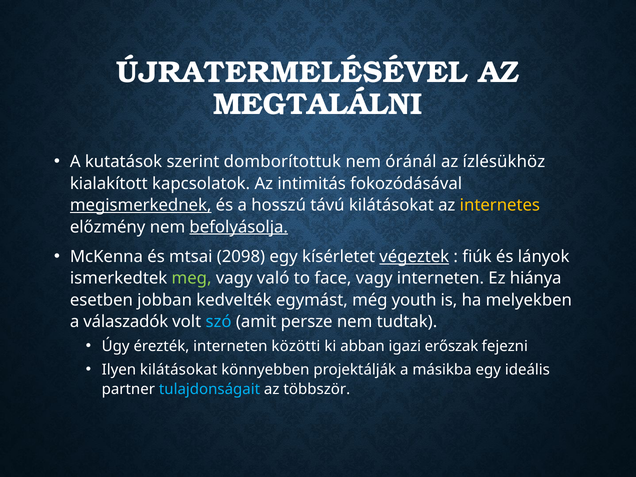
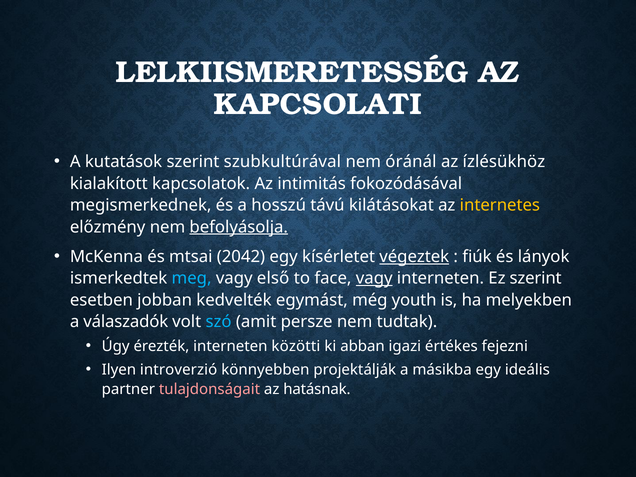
ÚJRATERMELÉSÉVEL: ÚJRATERMELÉSÉVEL -> LELKIISMERETESSÉG (292, 72)
MEGTALÁLNI: MEGTALÁLNI -> KAPCSOLATI (318, 105)
domborítottuk: domborítottuk -> szubkultúrával (282, 162)
megismerkednek underline: present -> none (141, 205)
2098: 2098 -> 2042 (241, 257)
meg colour: light green -> light blue (192, 278)
való: való -> első (273, 278)
vagy underline: none -> present (374, 278)
Ez hiánya: hiánya -> szerint (536, 278)
erőszak: erőszak -> értékes (451, 346)
Ilyen kilátásokat: kilátásokat -> introverzió (179, 370)
tulajdonságait colour: light blue -> pink (210, 389)
többször: többször -> hatásnak (317, 389)
